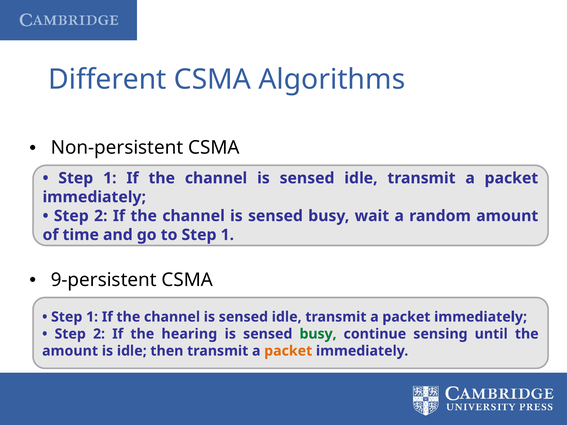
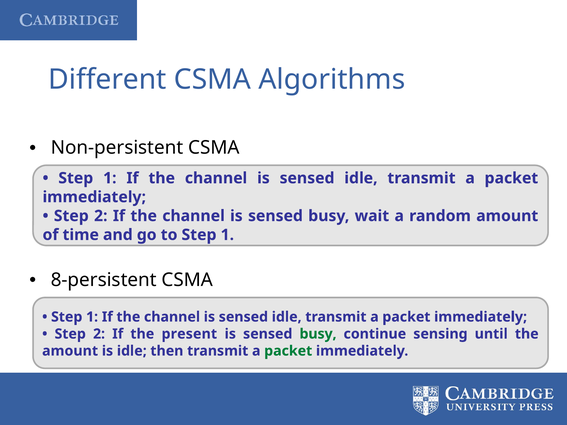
9-persistent: 9-persistent -> 8-persistent (104, 280)
hearing: hearing -> present (189, 334)
packet colour: orange -> green (288, 351)
